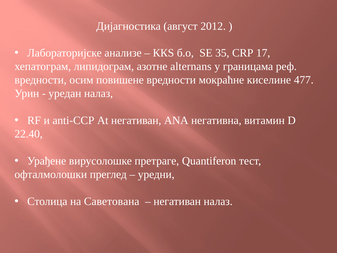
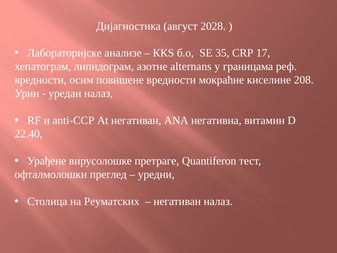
2012: 2012 -> 2028 (213, 26)
477: 477 -> 208 (304, 80)
Саветована: Саветована -> Реуматских (112, 201)
